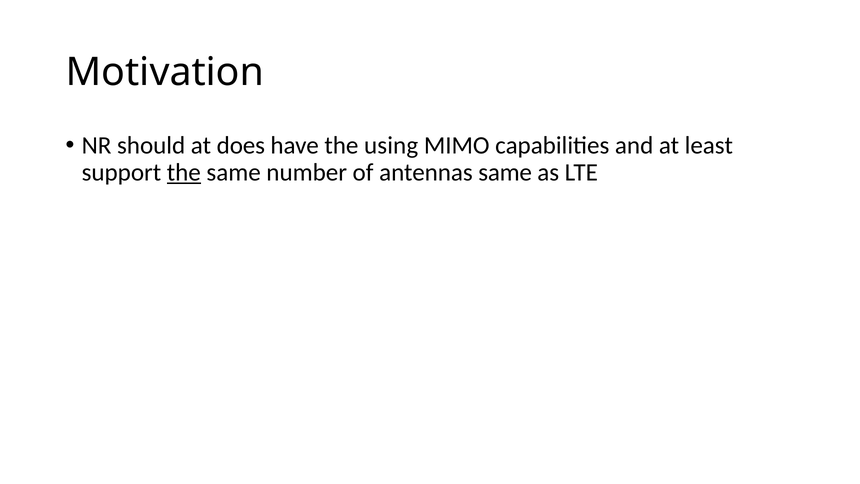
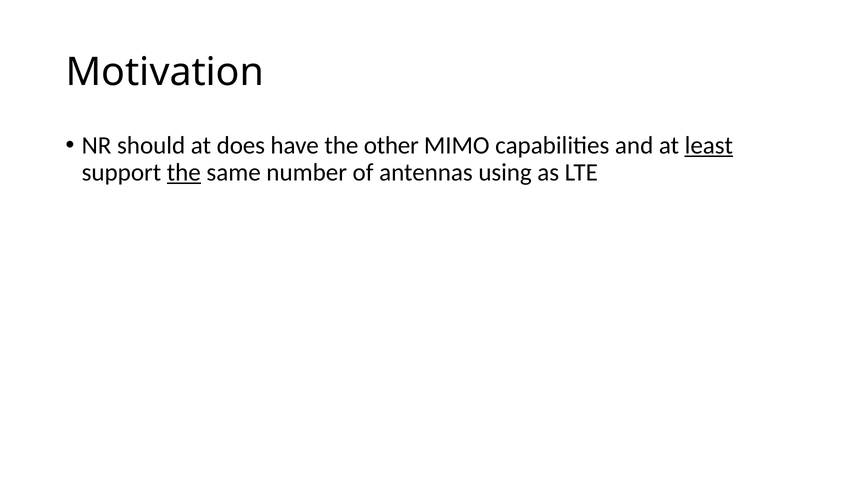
using: using -> other (391, 145)
least underline: none -> present (709, 145)
antennas same: same -> using (505, 172)
